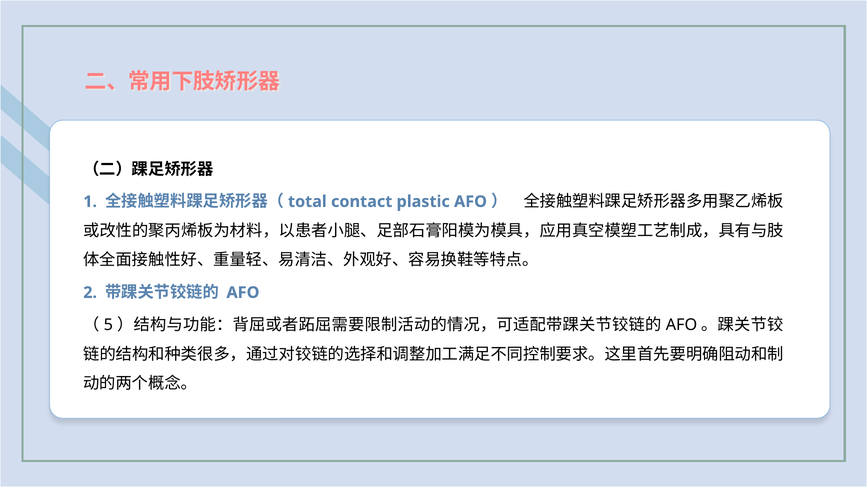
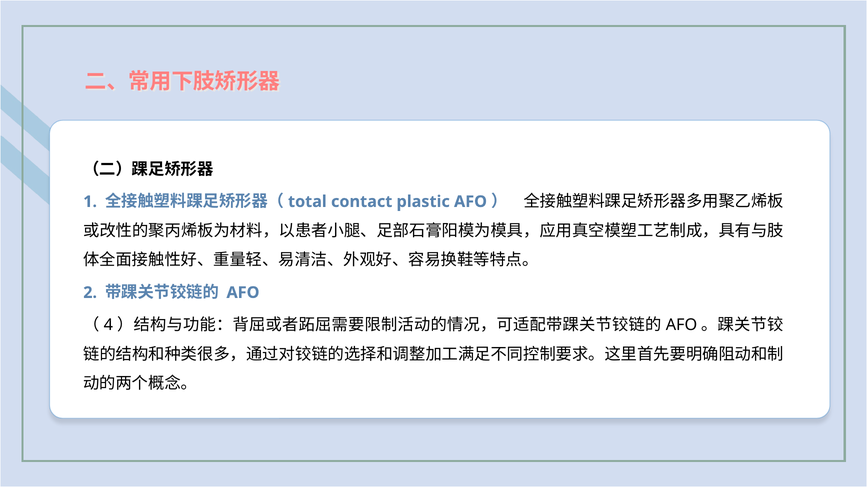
5: 5 -> 4 (108, 325)
